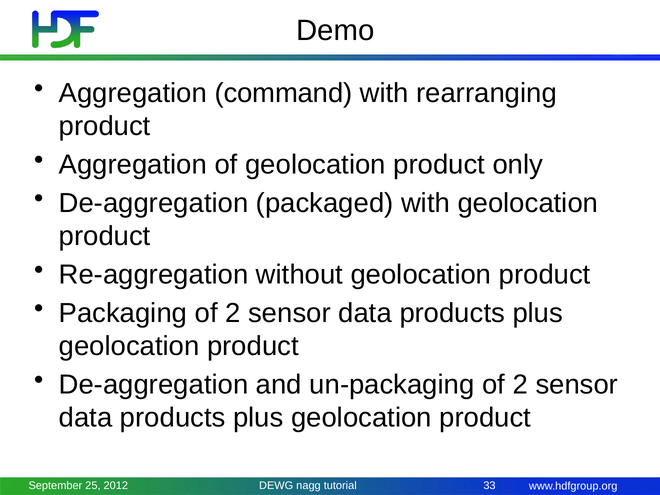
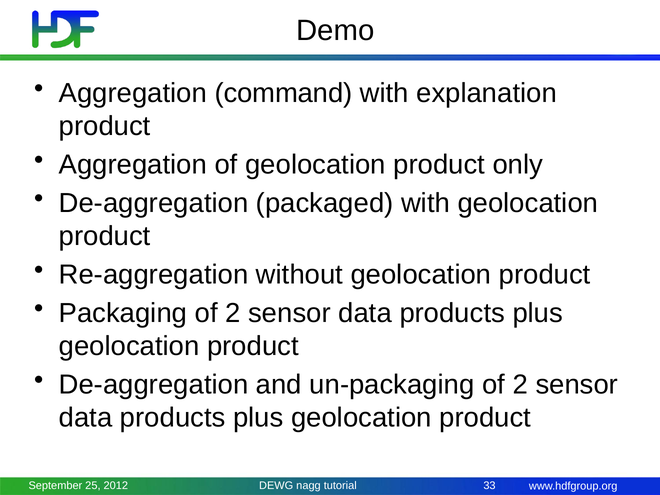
rearranging: rearranging -> explanation (487, 93)
